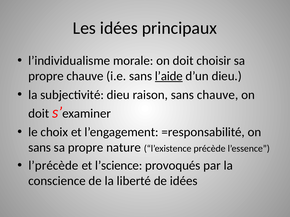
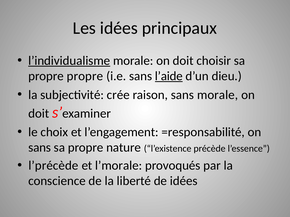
l’individualisme underline: none -> present (69, 61)
propre chauve: chauve -> propre (85, 76)
subjectivité dieu: dieu -> crée (118, 95)
sans chauve: chauve -> morale (218, 95)
l’science: l’science -> l’morale (119, 166)
